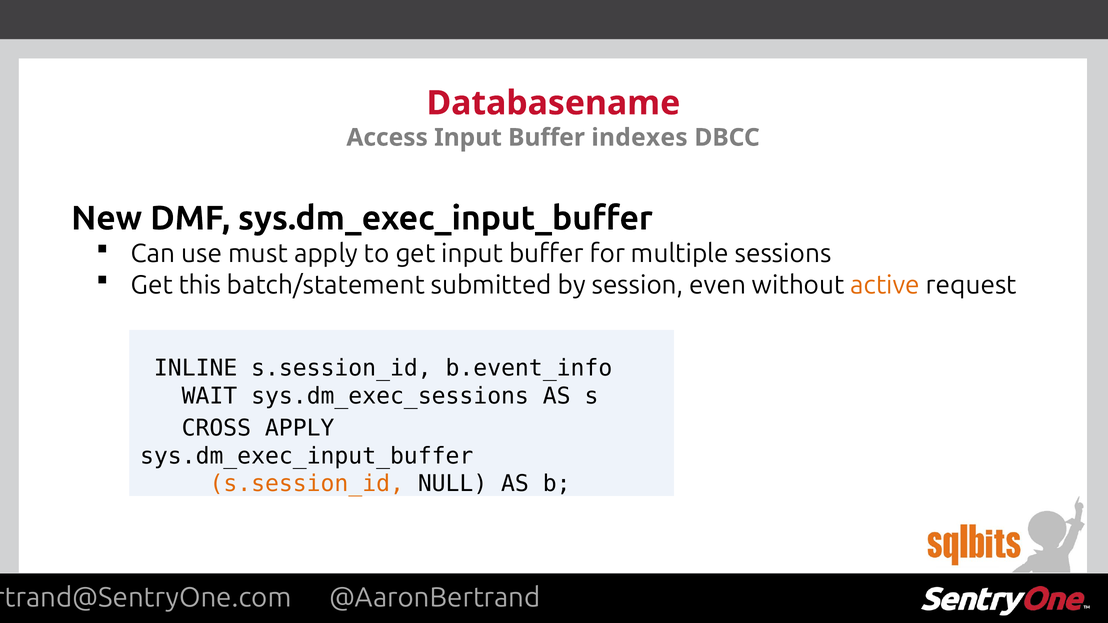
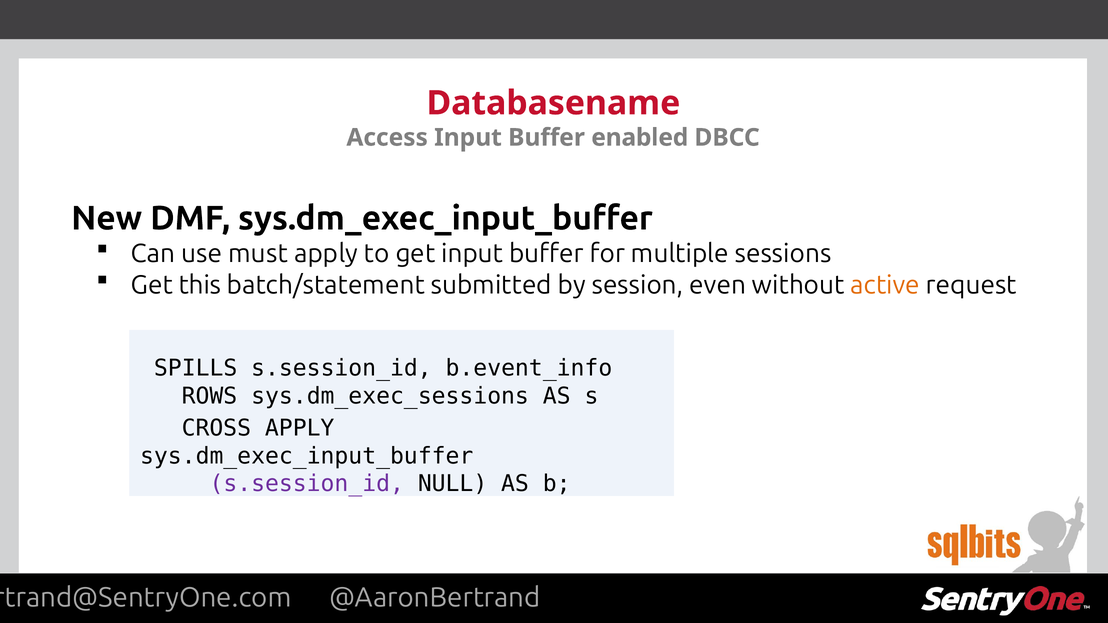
indexes: indexes -> enabled (640, 138)
INLINE: INLINE -> SPILLS (196, 368)
WAIT: WAIT -> ROWS (209, 396)
s.session_id colour: orange -> purple (307, 484)
